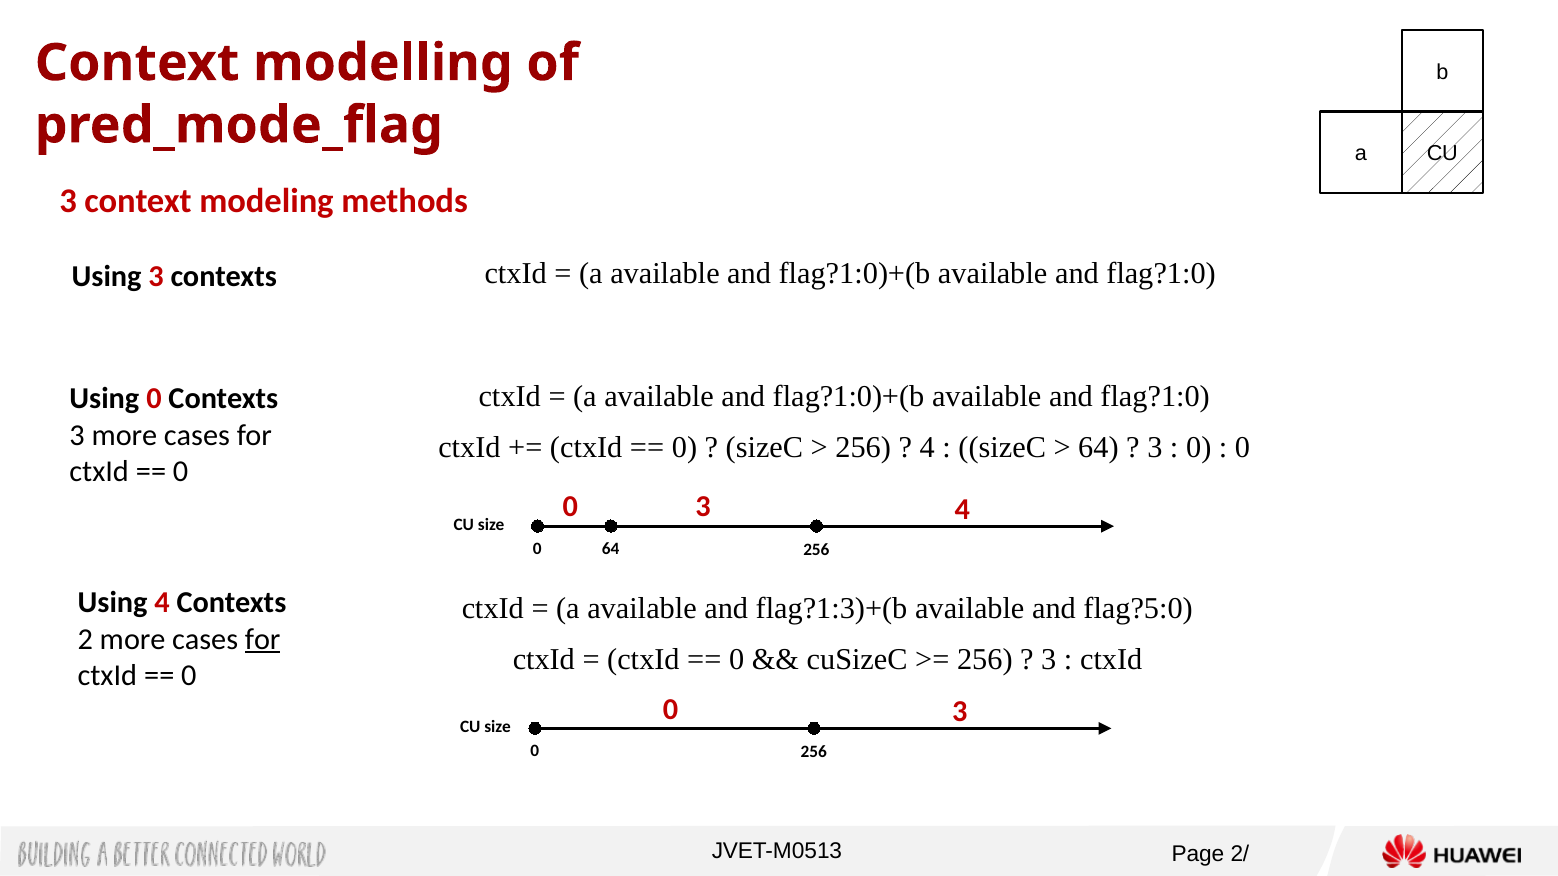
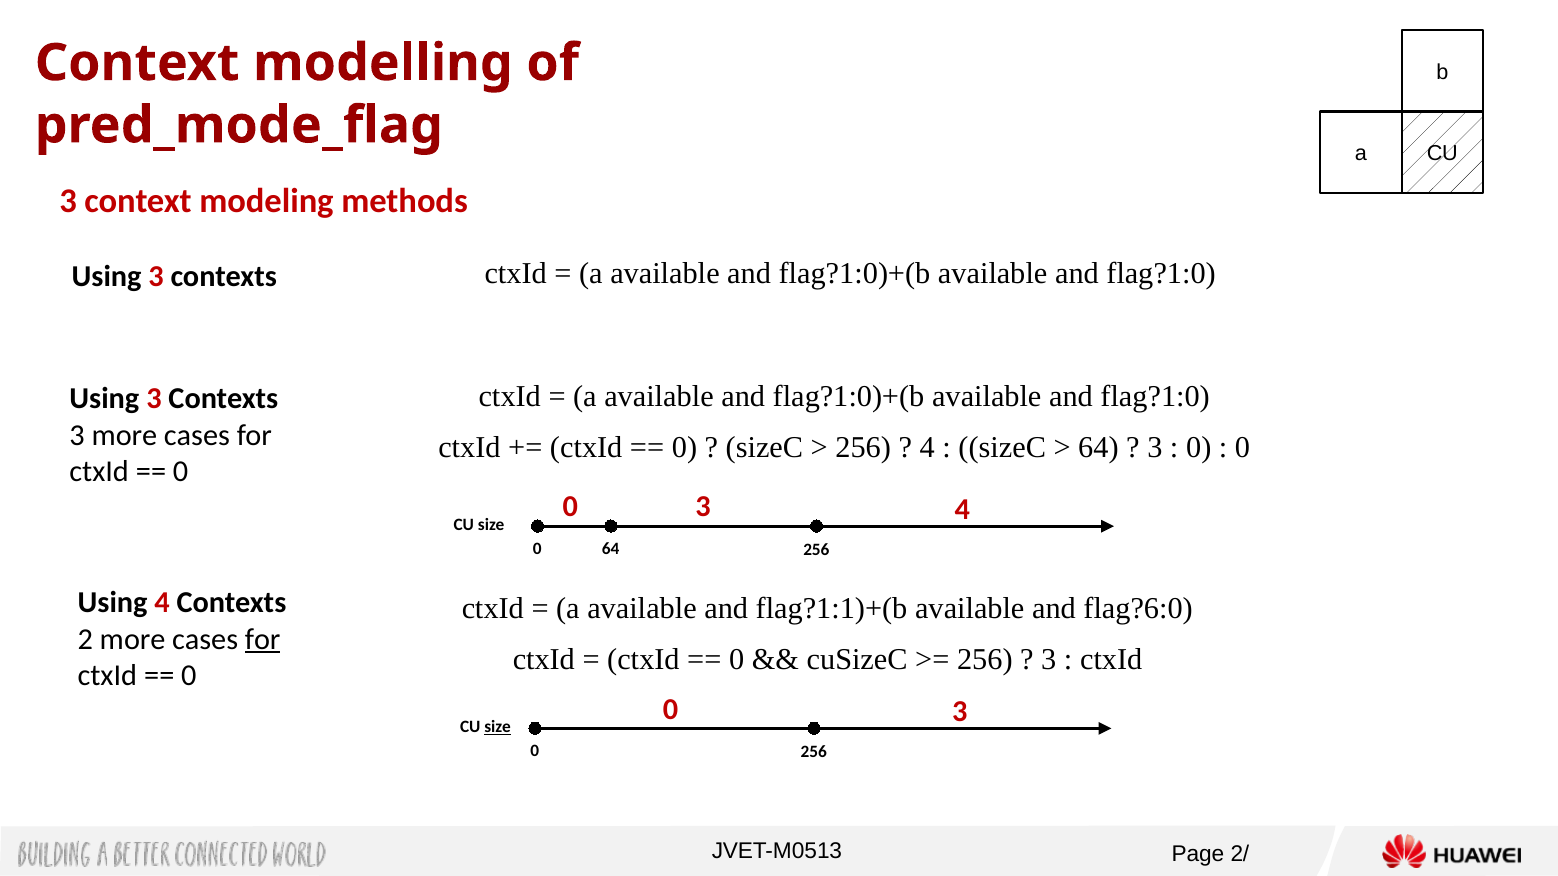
0: 0 -> 3 (154, 399)
flag?1:3)+(b: flag?1:3)+(b -> flag?1:1)+(b (832, 608)
flag?5:0: flag?5:0 -> flag?6:0 (1138, 608)
size underline: none -> present (498, 727)
